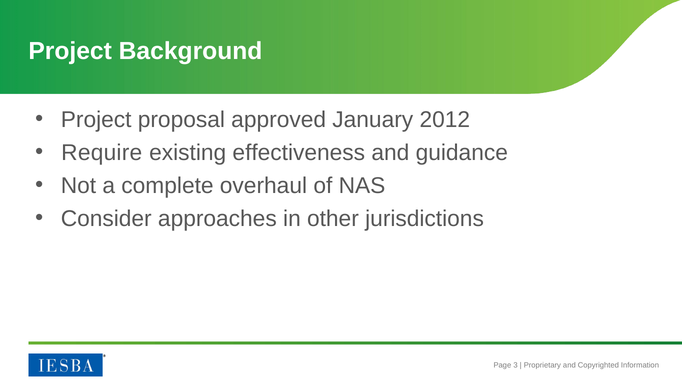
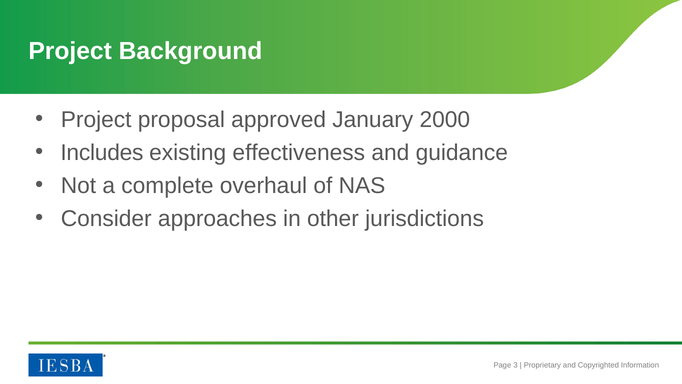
2012: 2012 -> 2000 (445, 120)
Require: Require -> Includes (102, 152)
